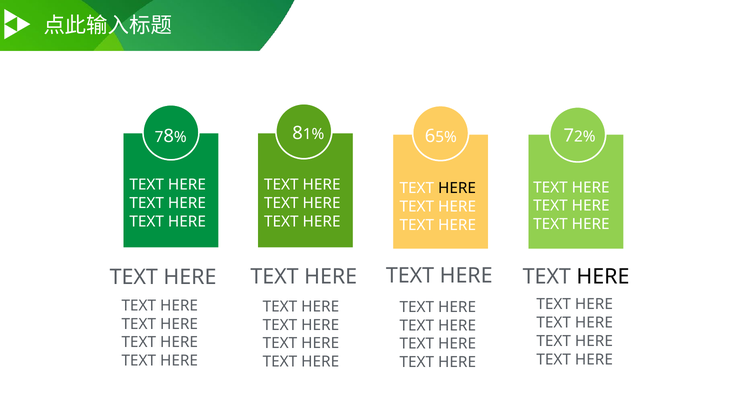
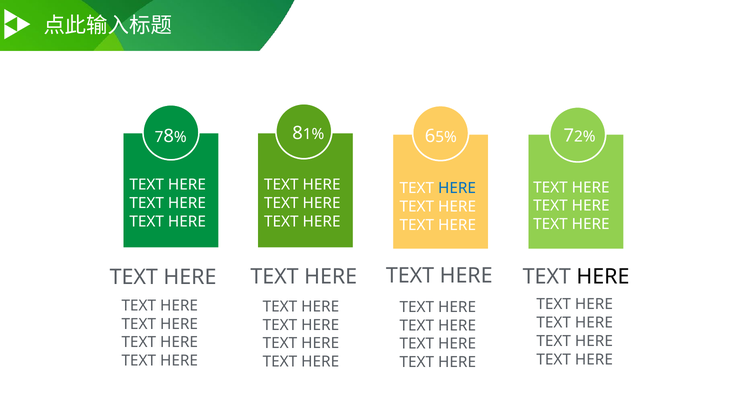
HERE colour: black -> blue (457, 188)
